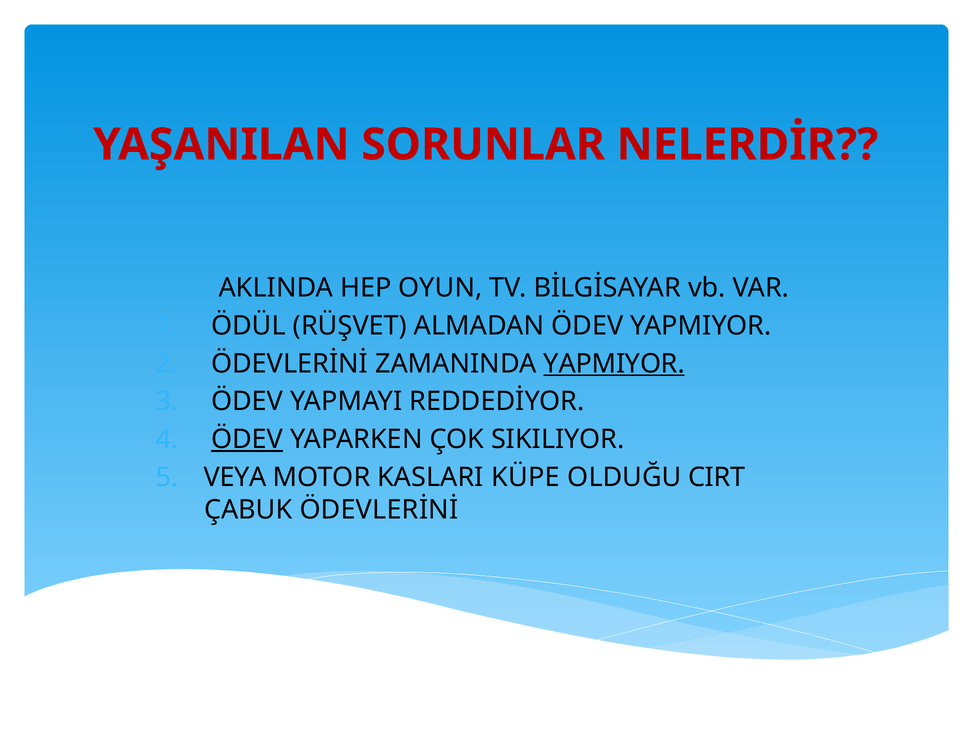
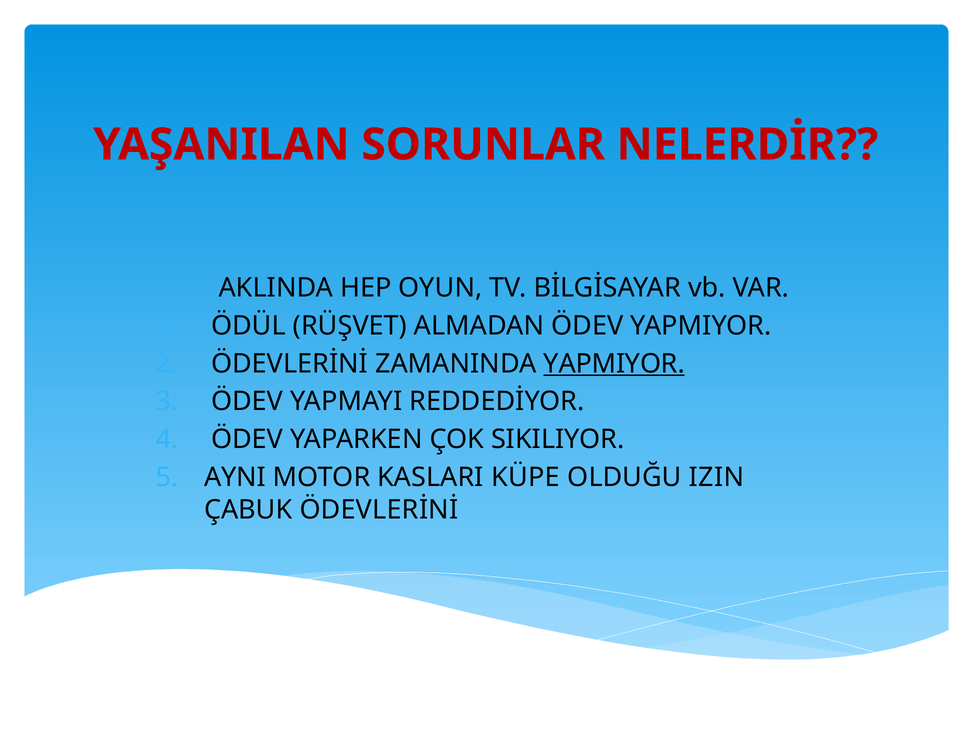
ÖDEV underline: present -> none (247, 439)
VEYA: VEYA -> AYNI (235, 477)
CIRT: CIRT -> IZIN (717, 477)
